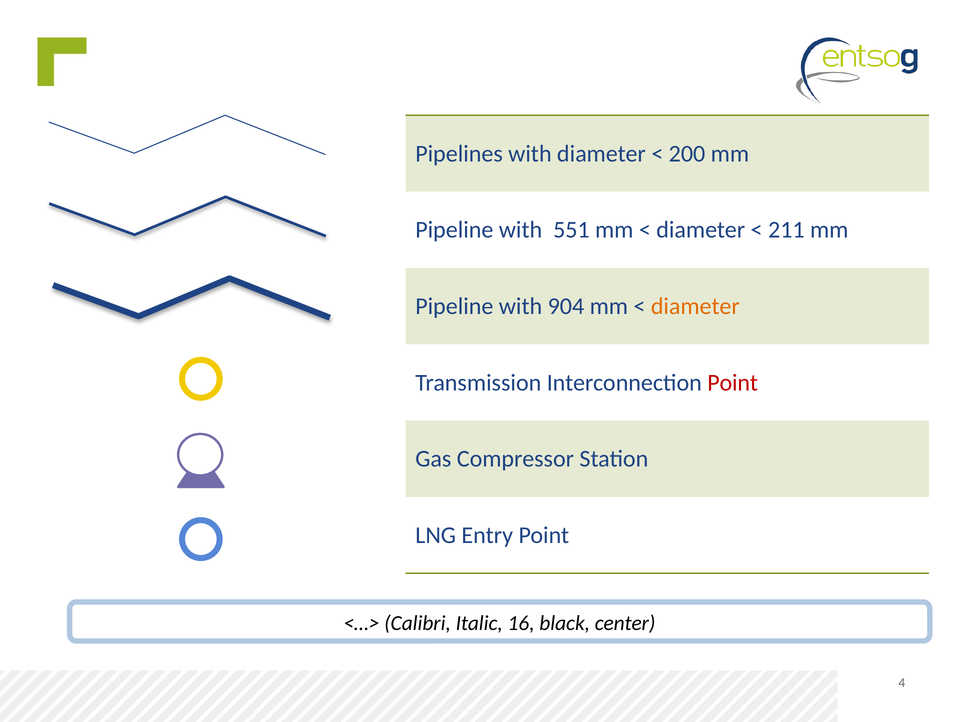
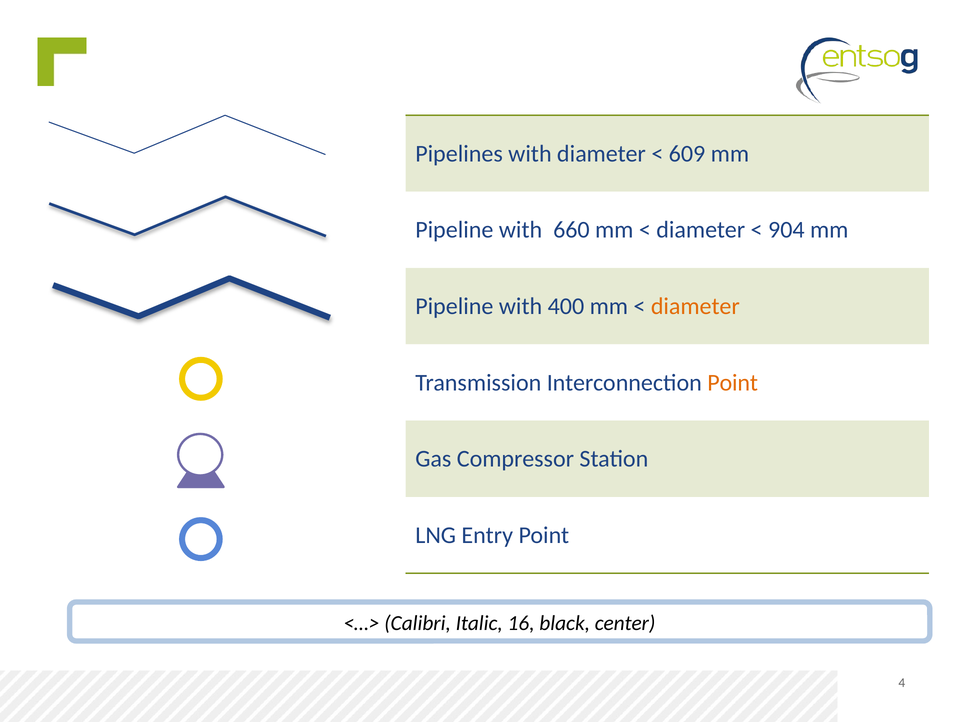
200: 200 -> 609 (687, 154)
551: 551 -> 660 (571, 230)
211: 211 -> 904 (786, 230)
904: 904 -> 400 (566, 306)
Point colour: red -> orange (733, 383)
